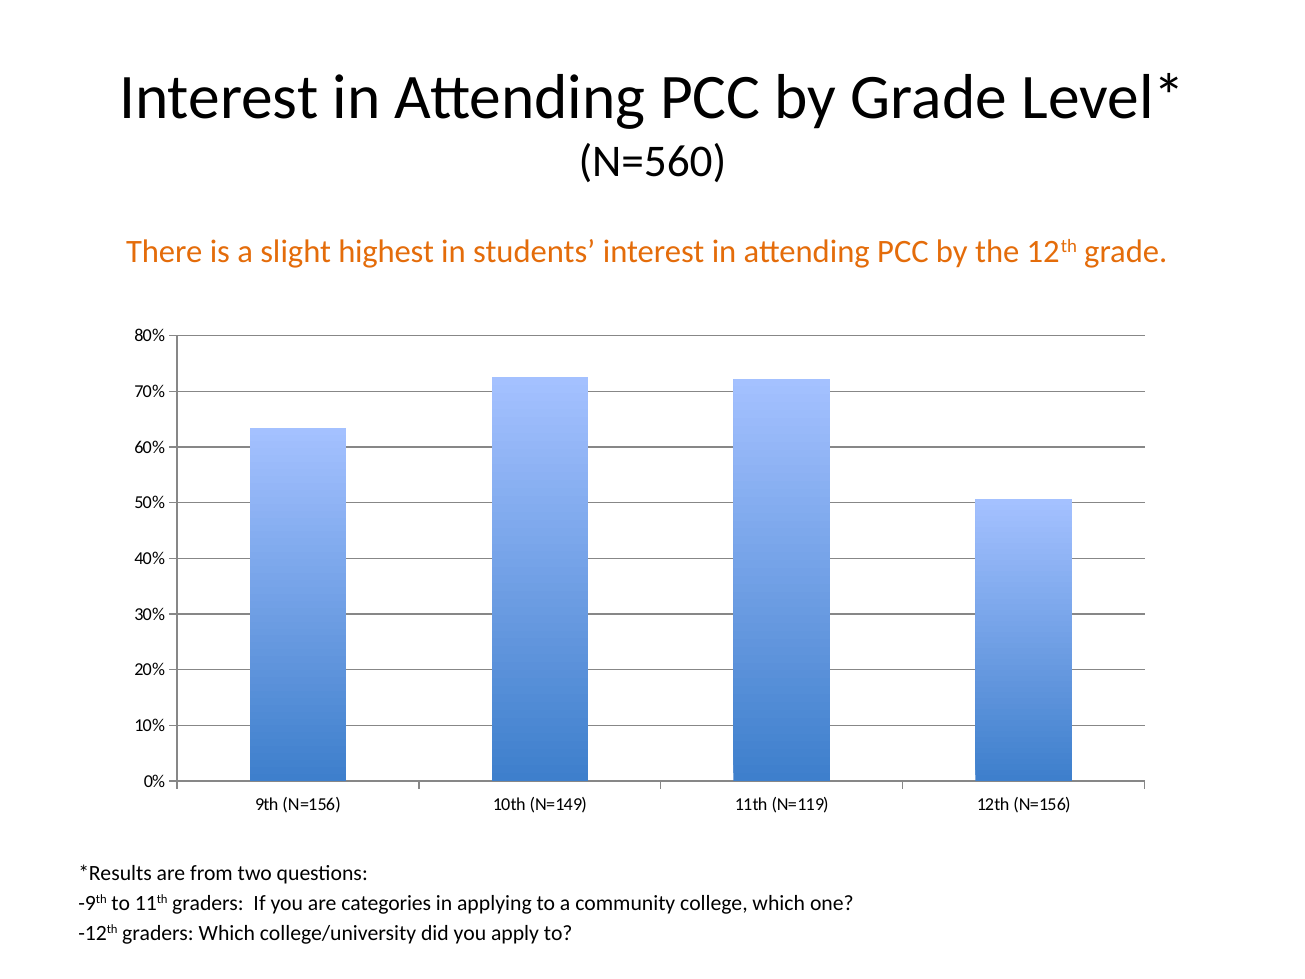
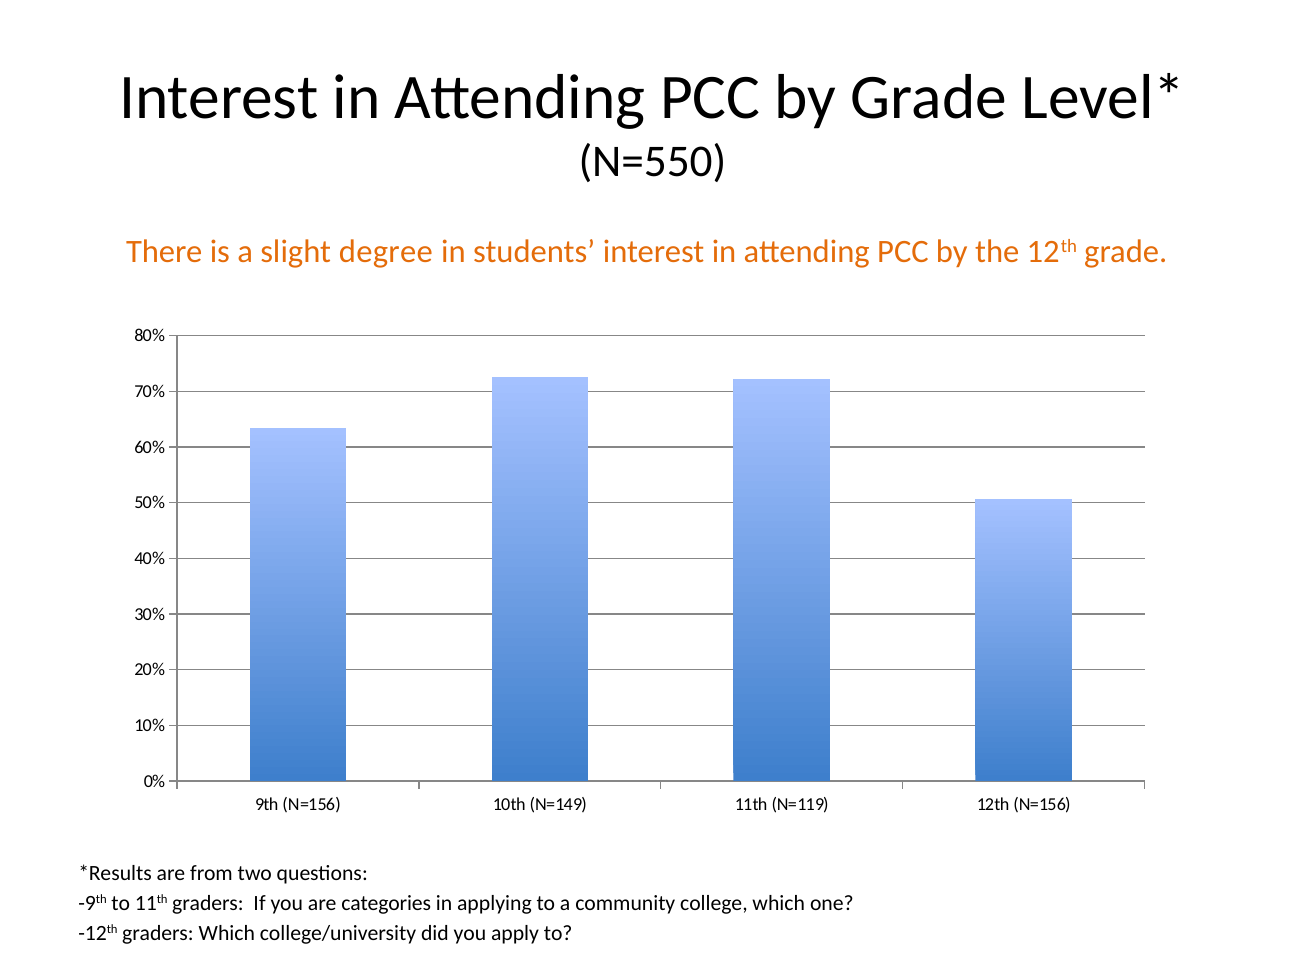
N=560: N=560 -> N=550 (652, 162)
highest: highest -> degree (386, 252)
